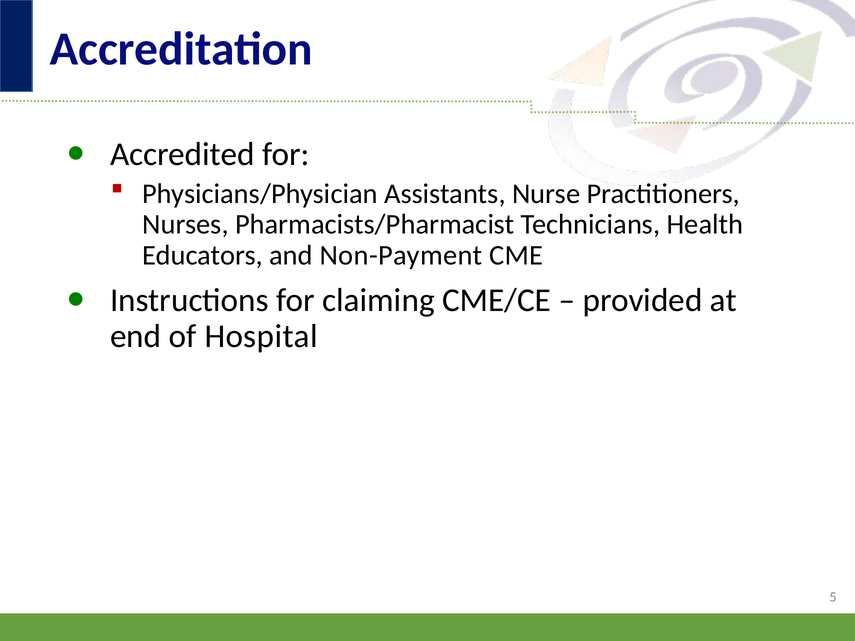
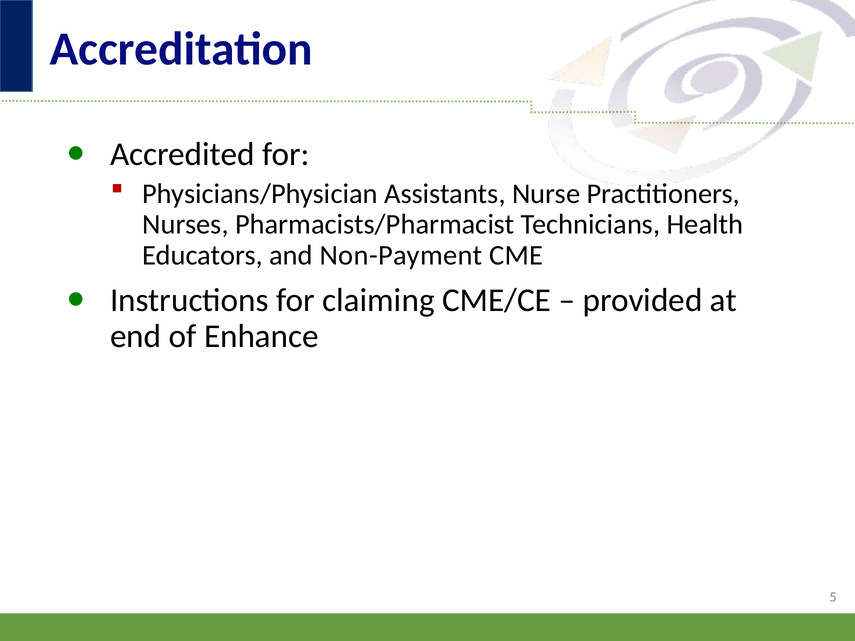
Hospital: Hospital -> Enhance (261, 336)
